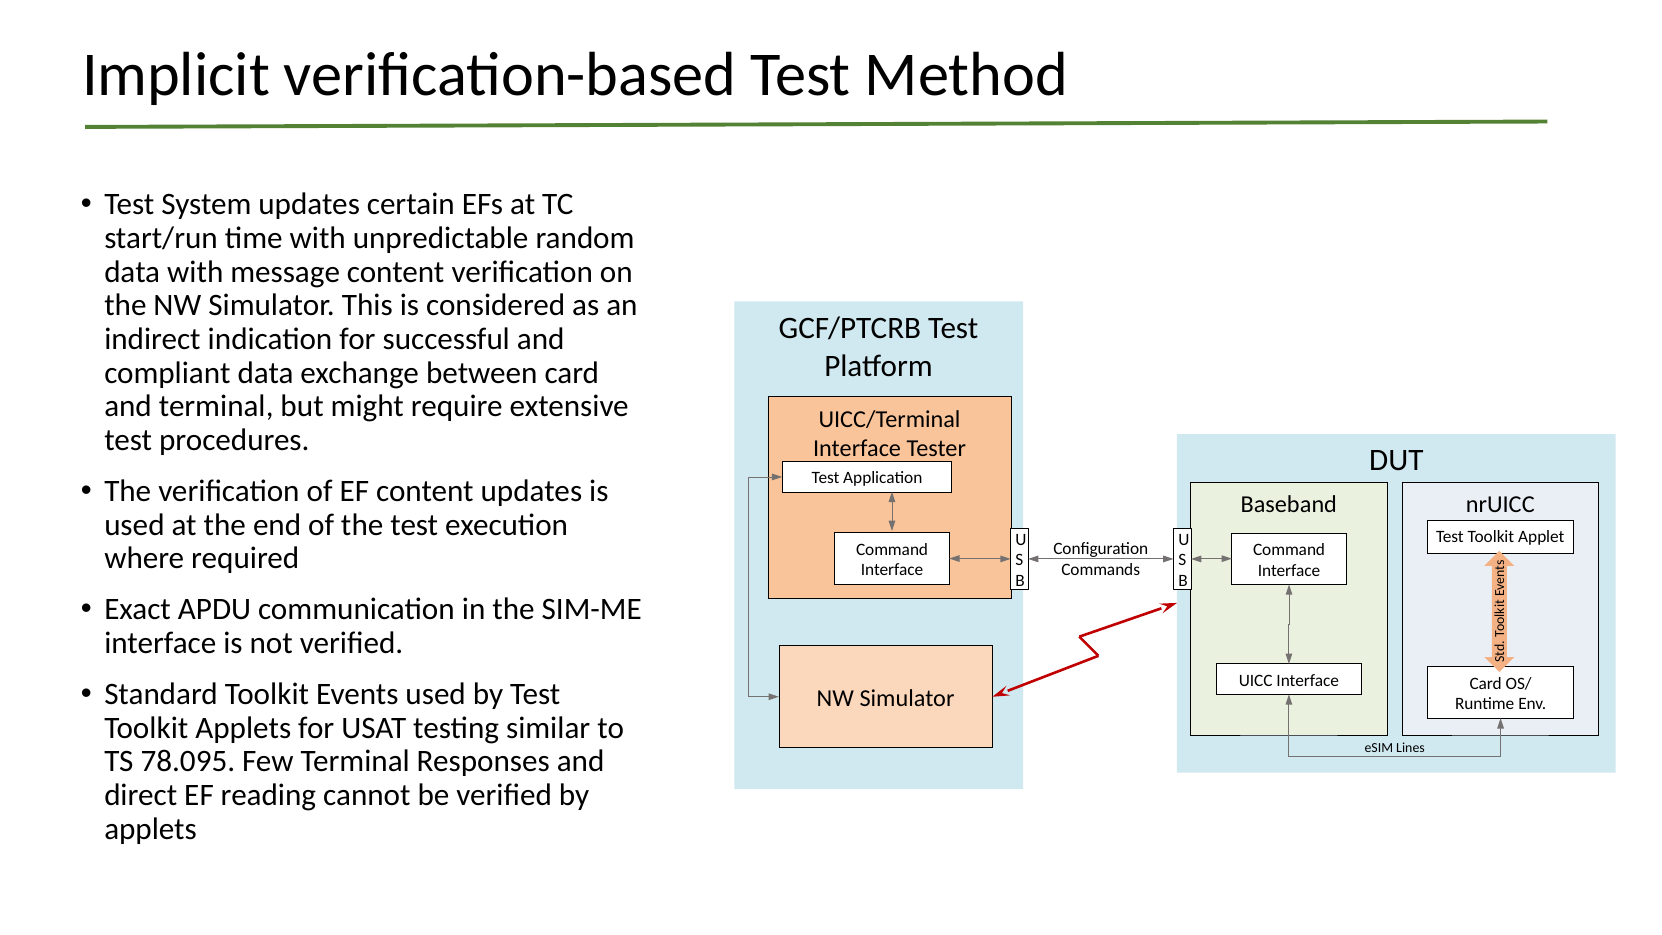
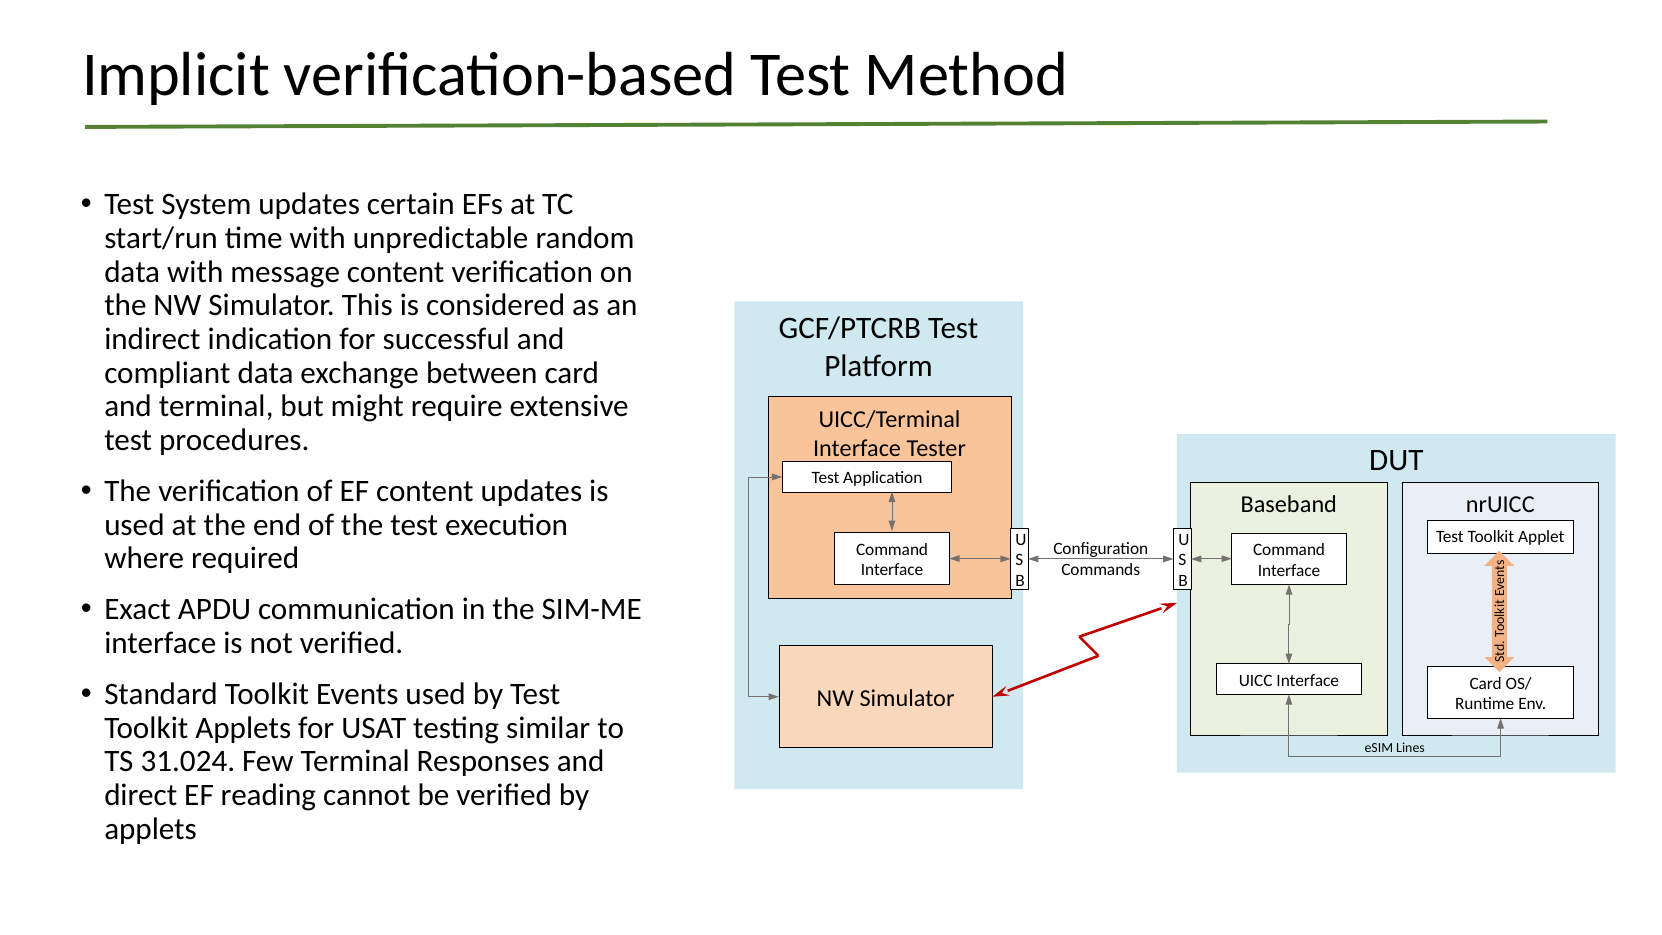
78.095: 78.095 -> 31.024 (188, 761)
